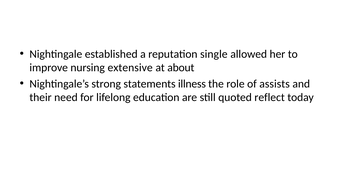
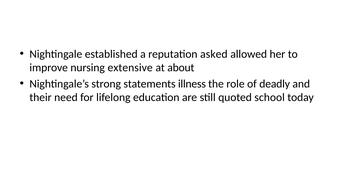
single: single -> asked (214, 54)
assists: assists -> deadly (275, 84)
reflect: reflect -> school (270, 98)
